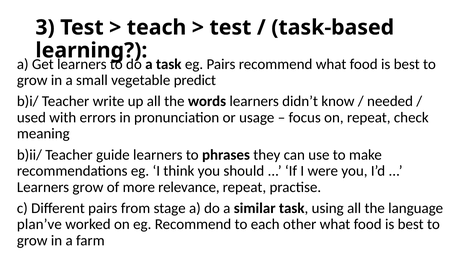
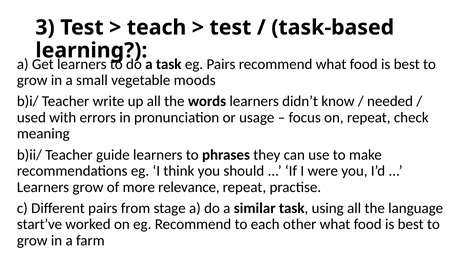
predict: predict -> moods (195, 80)
plan’ve: plan’ve -> start’ve (40, 224)
